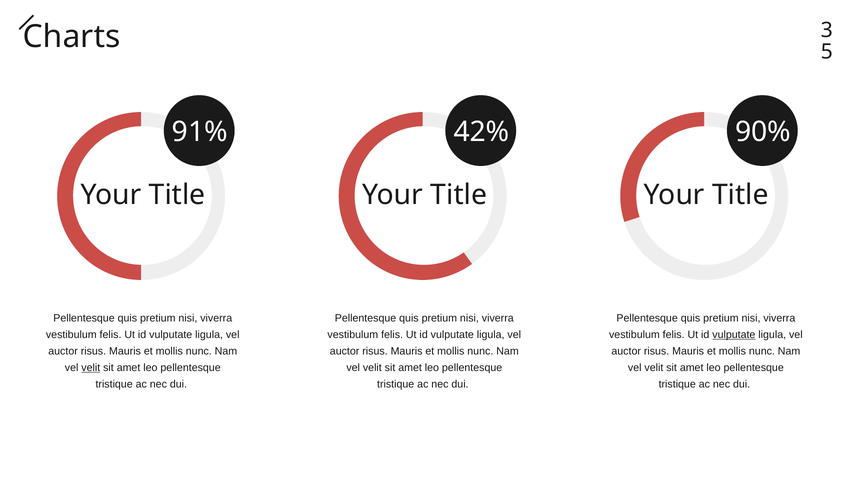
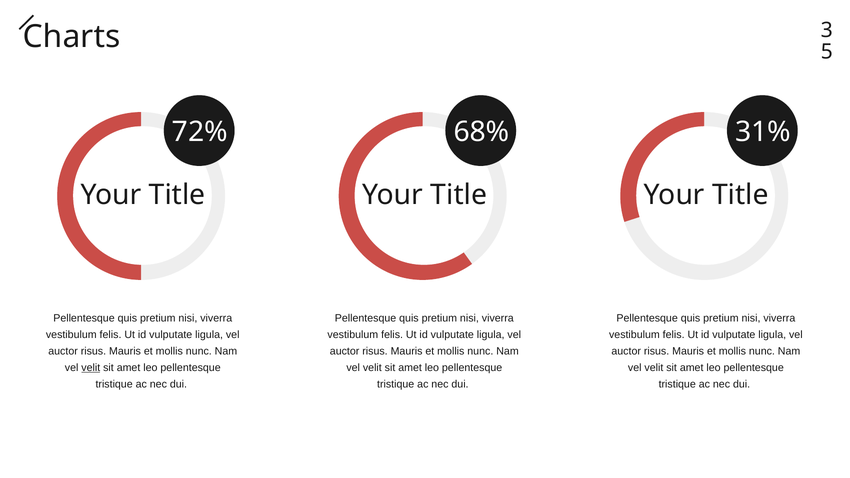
91%: 91% -> 72% (200, 132)
42%: 42% -> 68% (482, 132)
90%: 90% -> 31% (763, 132)
vulputate underline: present -> none (734, 335)
